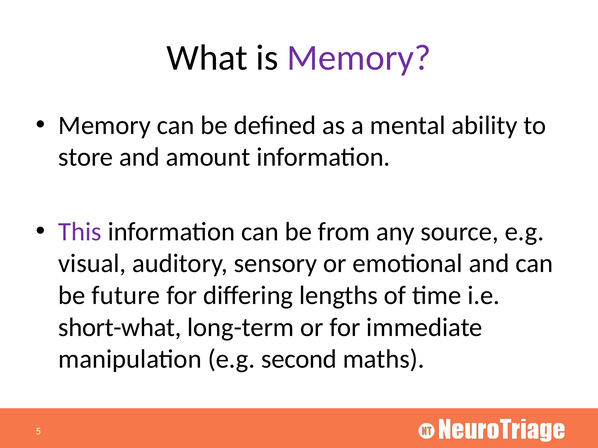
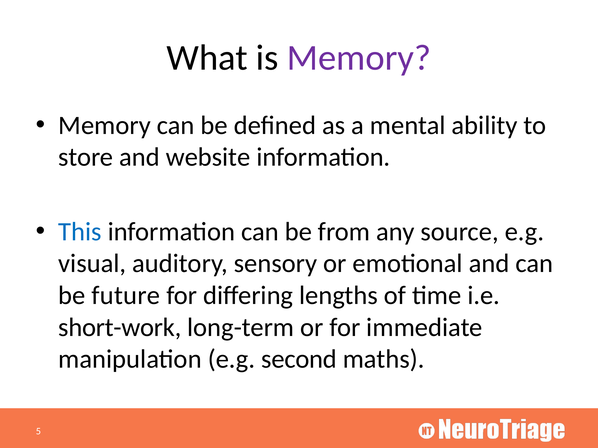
amount: amount -> website (208, 157)
This colour: purple -> blue (80, 232)
short-what: short-what -> short-work (120, 328)
